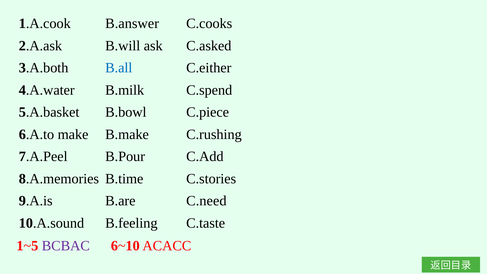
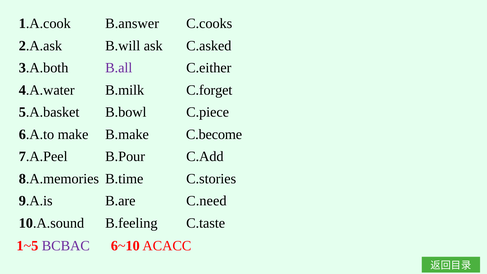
B.all colour: blue -> purple (119, 68)
C.spend: C.spend -> C.forget (209, 90)
C.rushing: C.rushing -> C.become (214, 134)
